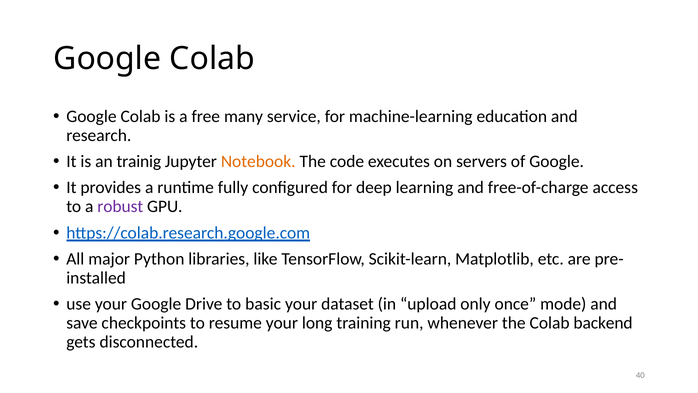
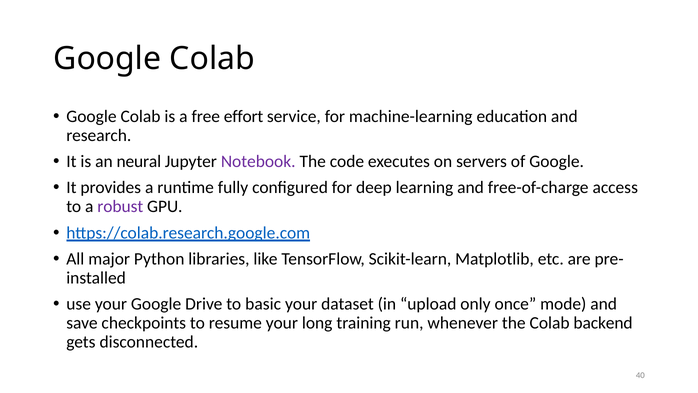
many: many -> effort (244, 116)
trainig: trainig -> neural (139, 161)
Notebook colour: orange -> purple (258, 161)
